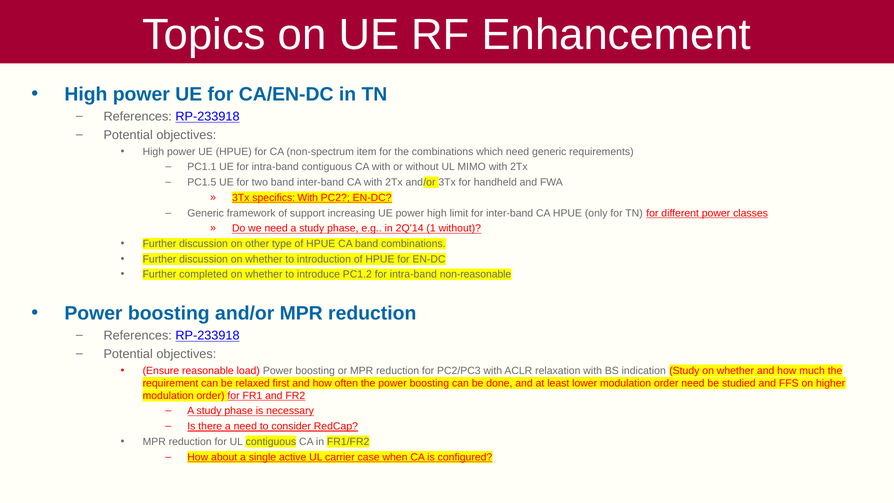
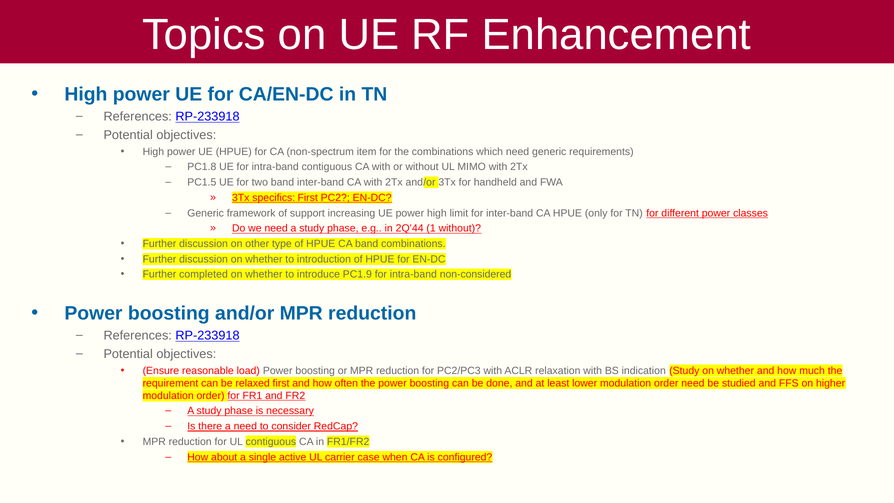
PC1.1: PC1.1 -> PC1.8 (202, 167)
specifics With: With -> First (308, 198)
2Q’14: 2Q’14 -> 2Q’44 (410, 228)
PC1.2: PC1.2 -> PC1.9 (357, 274)
non-reasonable: non-reasonable -> non-considered (476, 274)
